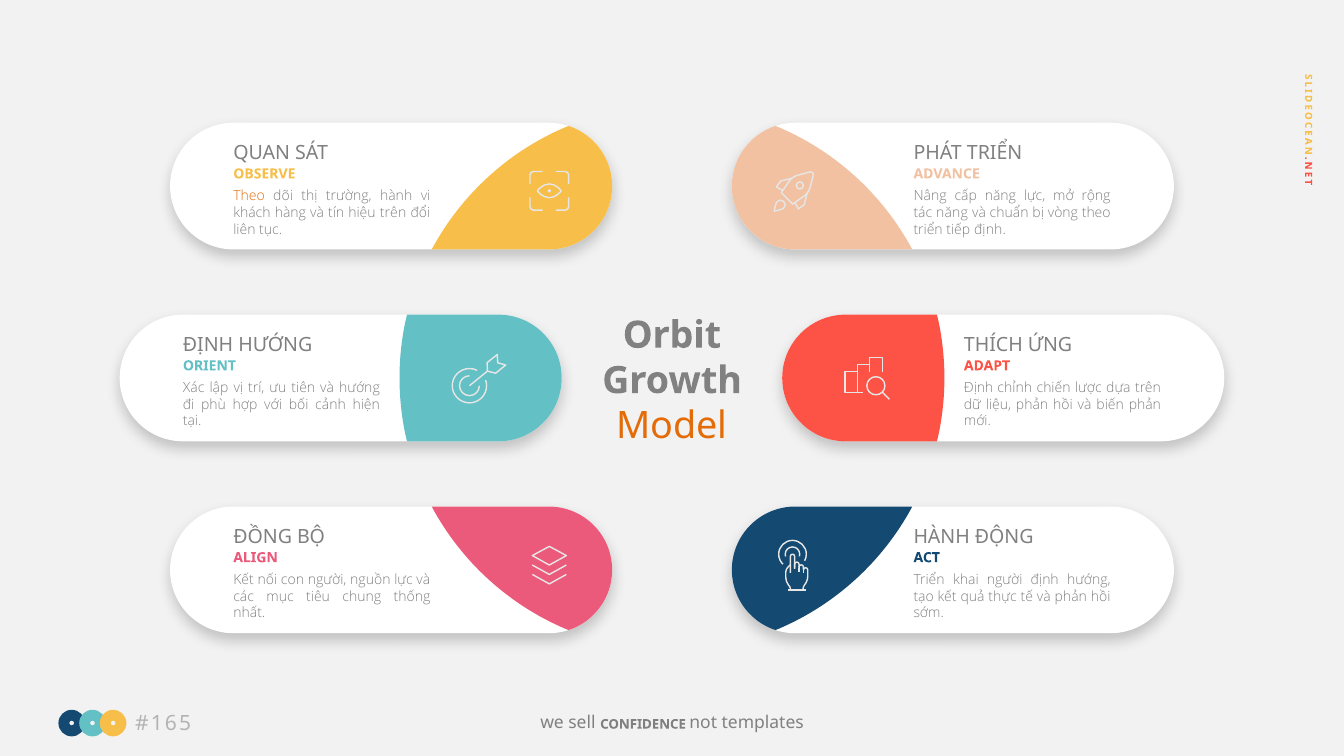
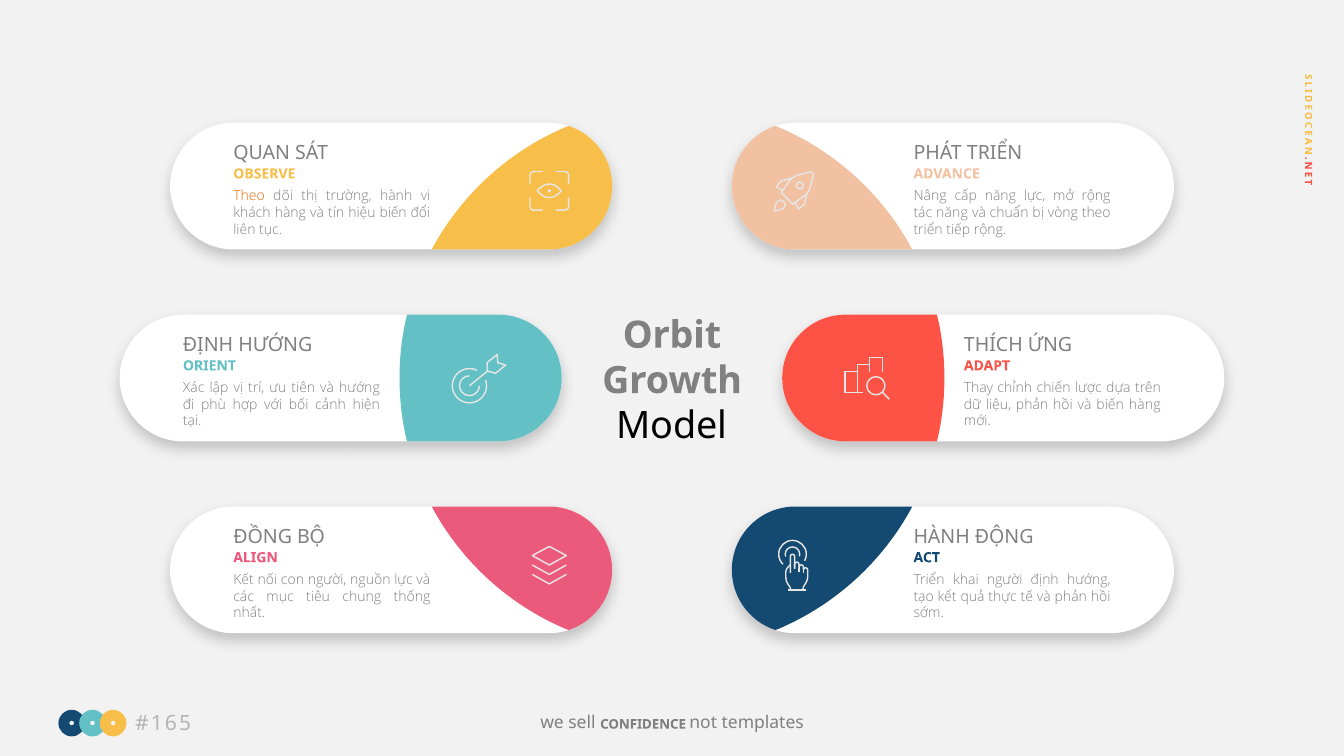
hiệu trên: trên -> biến (393, 213)
tiếp định: định -> rộng (990, 229)
Định: Định -> Thay (978, 388)
biến phản: phản -> hàng (1145, 404)
Model colour: orange -> black (672, 426)
